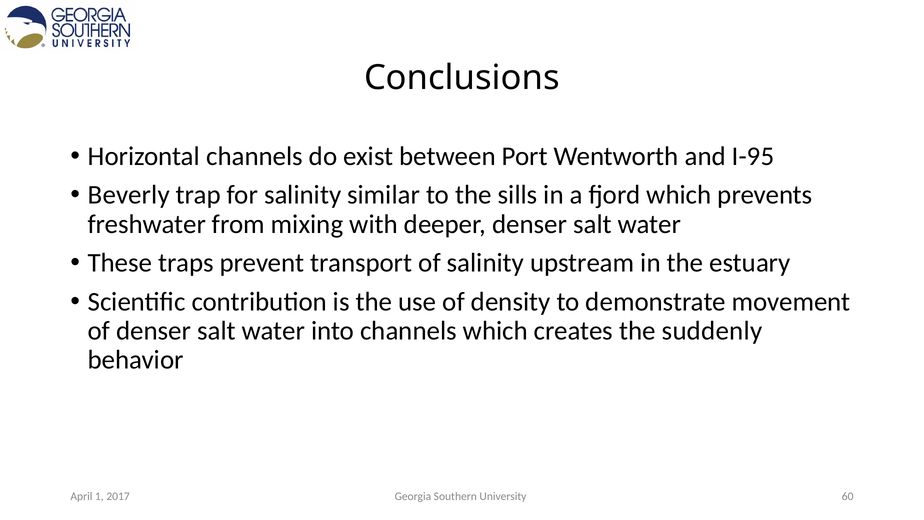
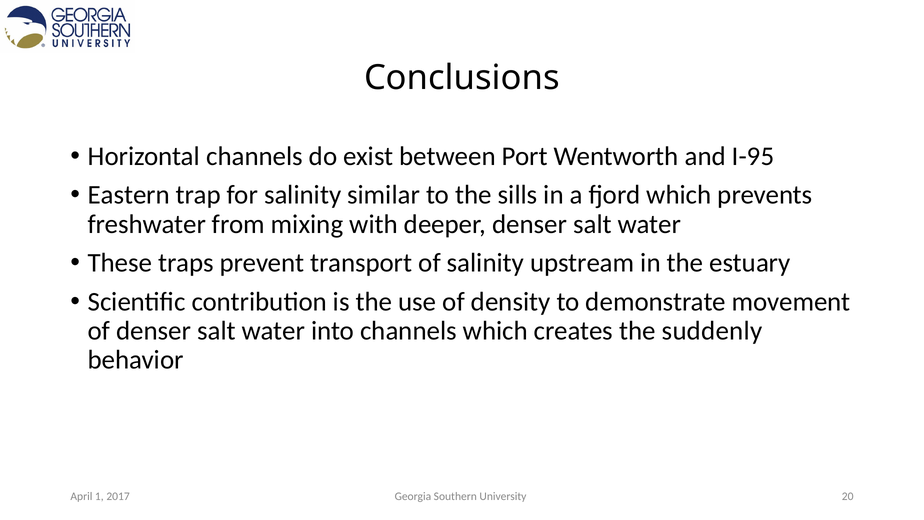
Beverly: Beverly -> Eastern (129, 195)
60: 60 -> 20 (848, 496)
